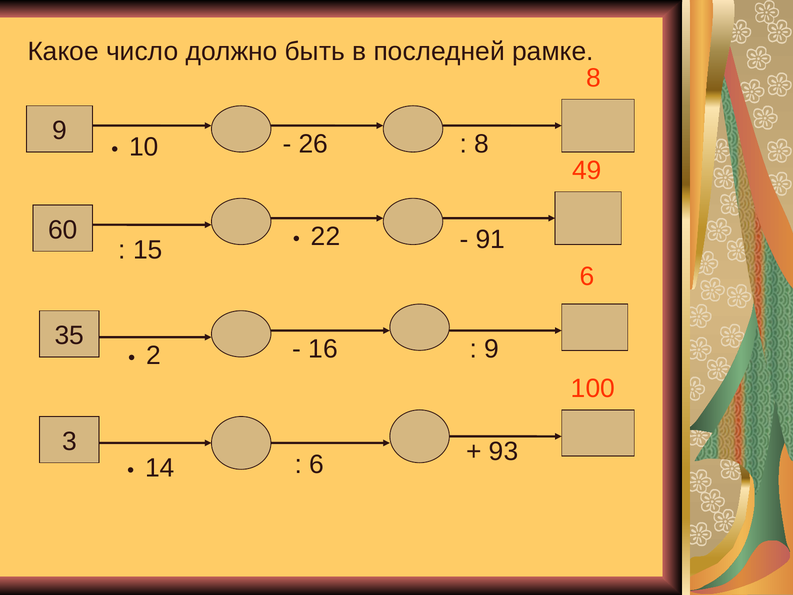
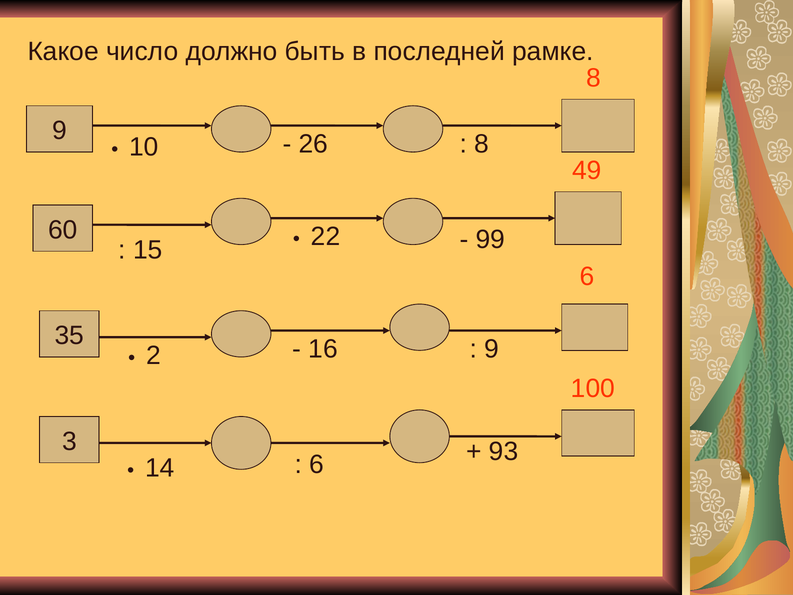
91: 91 -> 99 (490, 240)
